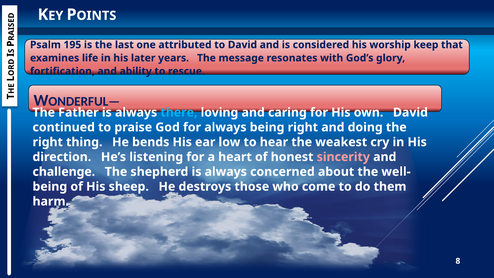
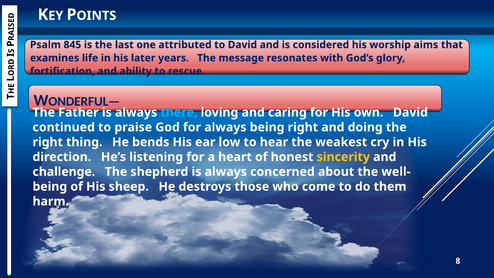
195: 195 -> 845 (72, 45)
keep: keep -> aims (426, 45)
sincerity colour: pink -> yellow (343, 157)
